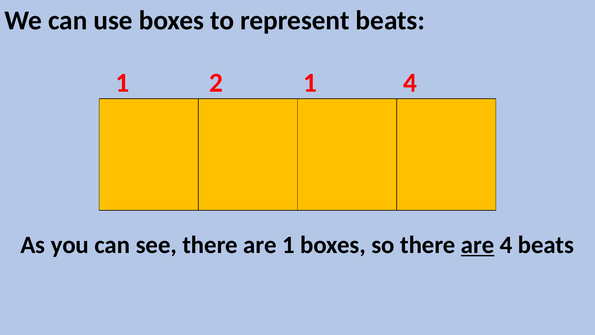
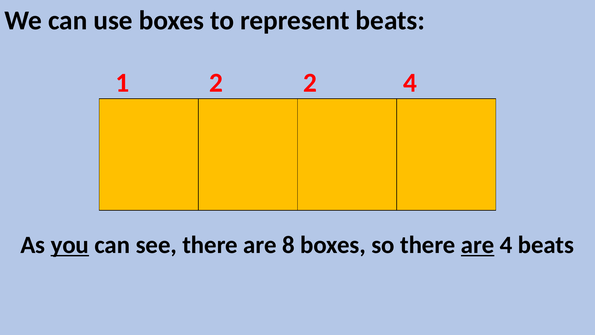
2 1: 1 -> 2 (310, 83)
you underline: none -> present (70, 245)
are 1: 1 -> 8 (288, 245)
